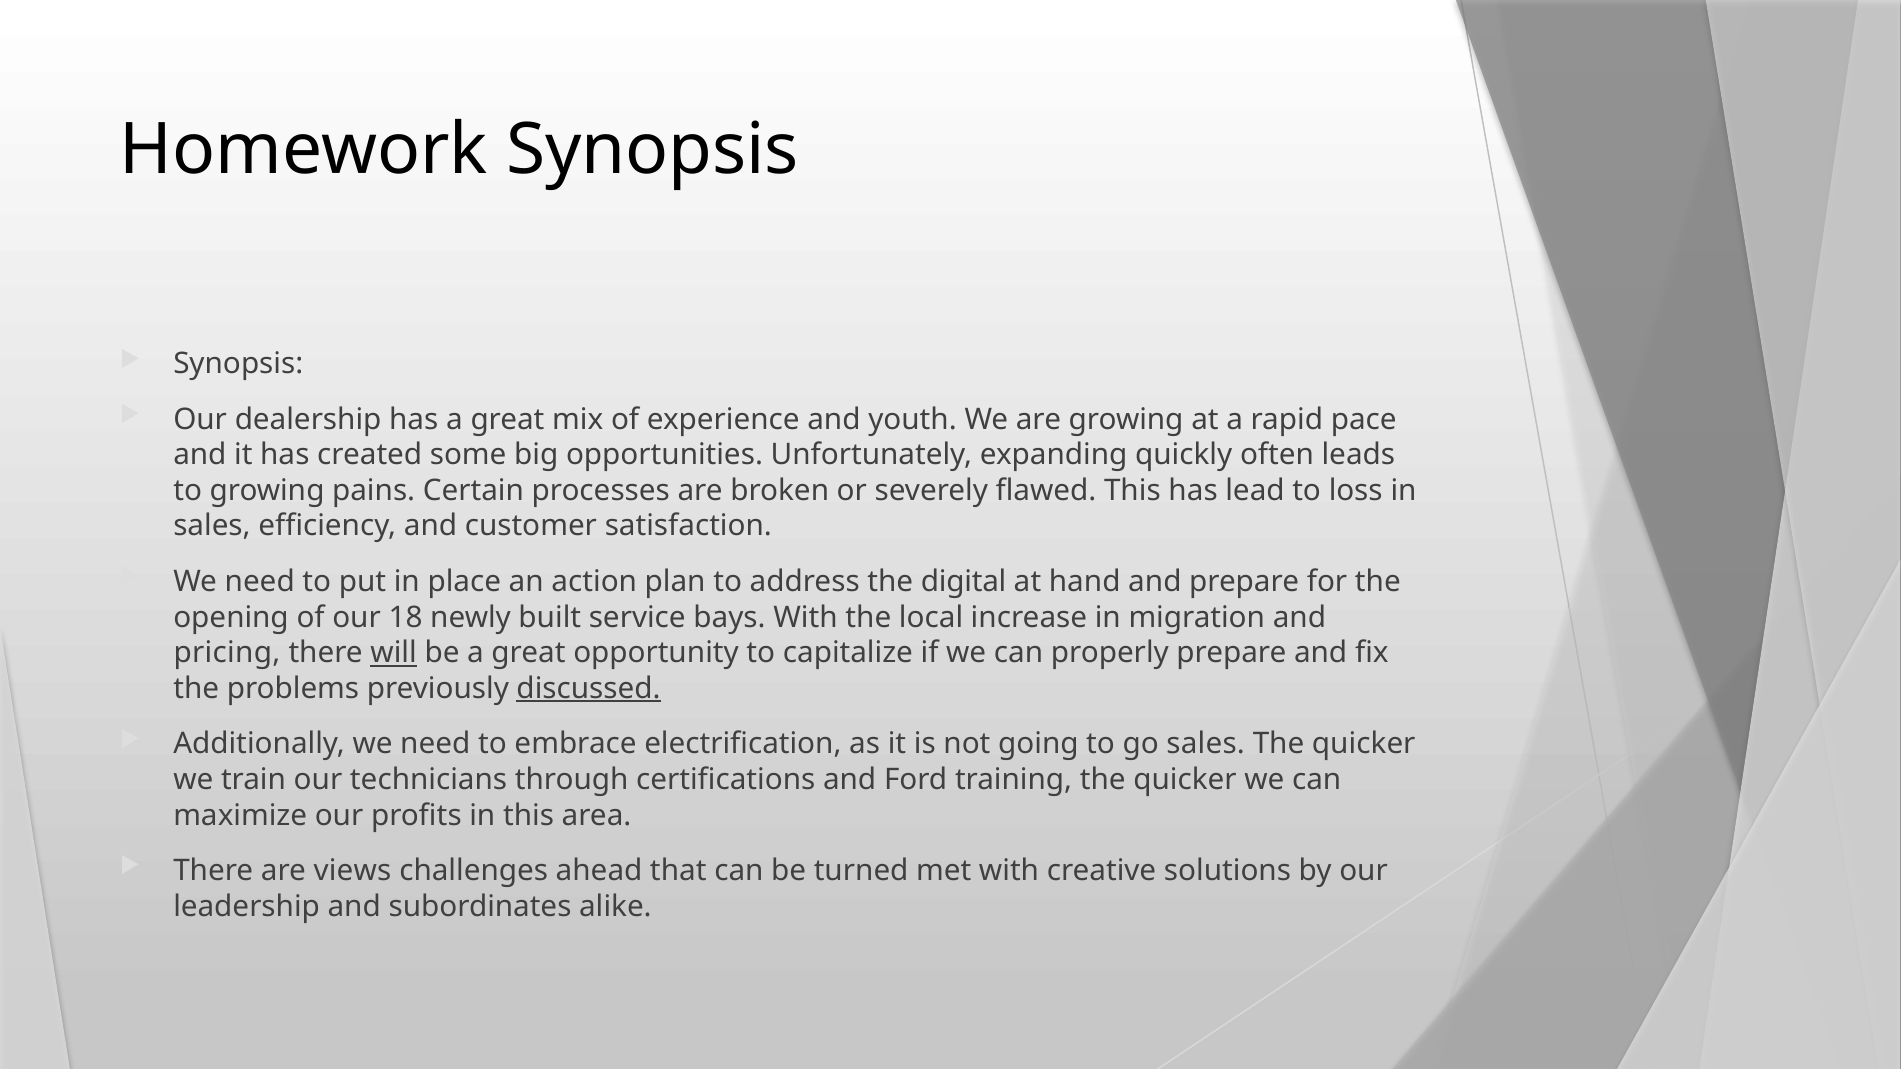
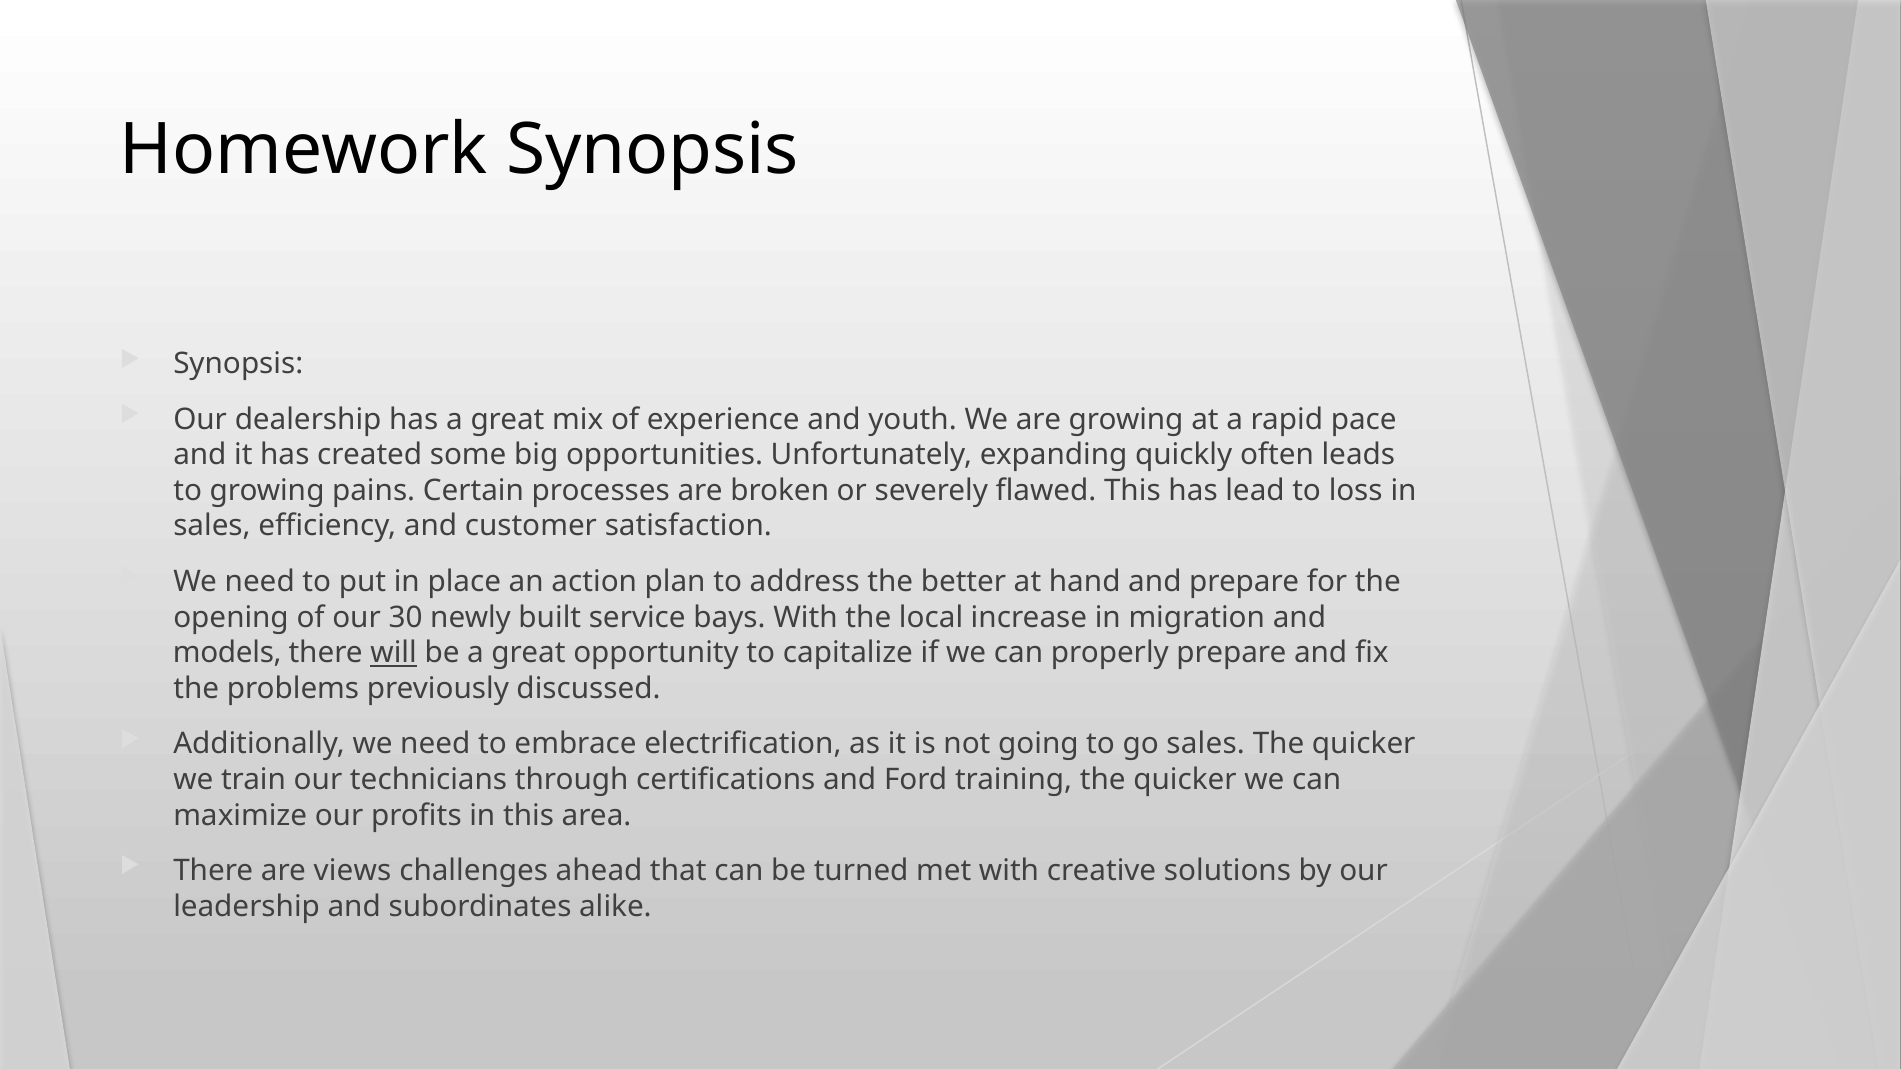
digital: digital -> better (963, 582)
18: 18 -> 30 (406, 617)
pricing: pricing -> models (227, 653)
discussed underline: present -> none (589, 689)
